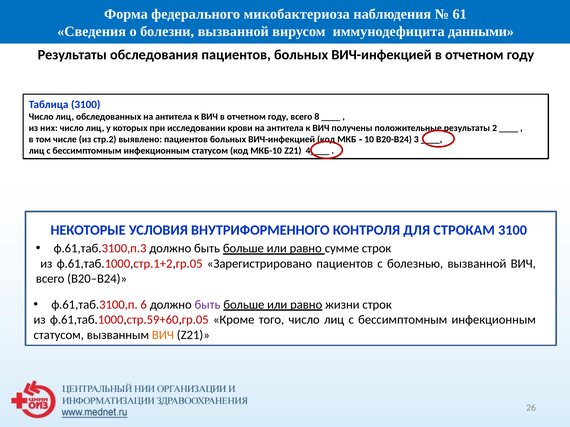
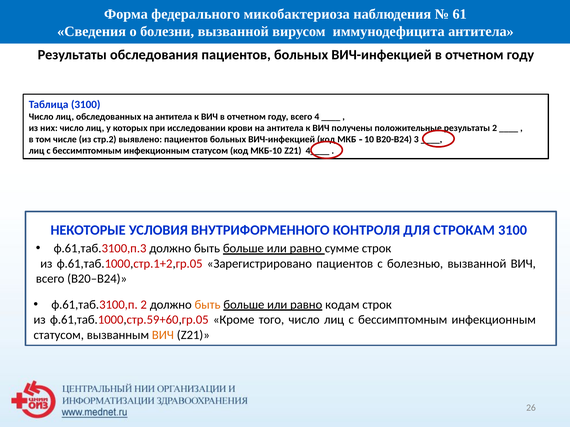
иммунодефицита данными: данными -> антитела (481, 31)
8: 8 -> 4 (317, 117)
ф.61,таб.3100,п 6: 6 -> 2 (144, 305)
быть colour: purple -> orange (208, 305)
жизни: жизни -> кодам (342, 305)
